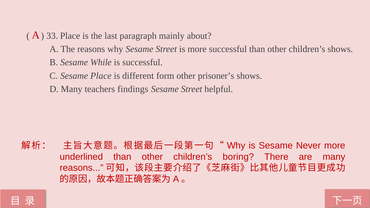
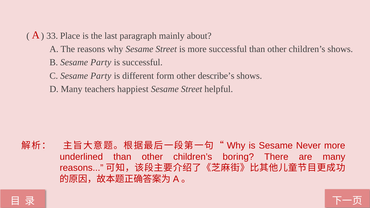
B Sesame While: While -> Party (101, 62)
C Sesame Place: Place -> Party (101, 76)
prisoner’s: prisoner’s -> describe’s (216, 76)
findings: findings -> happiest (133, 89)
